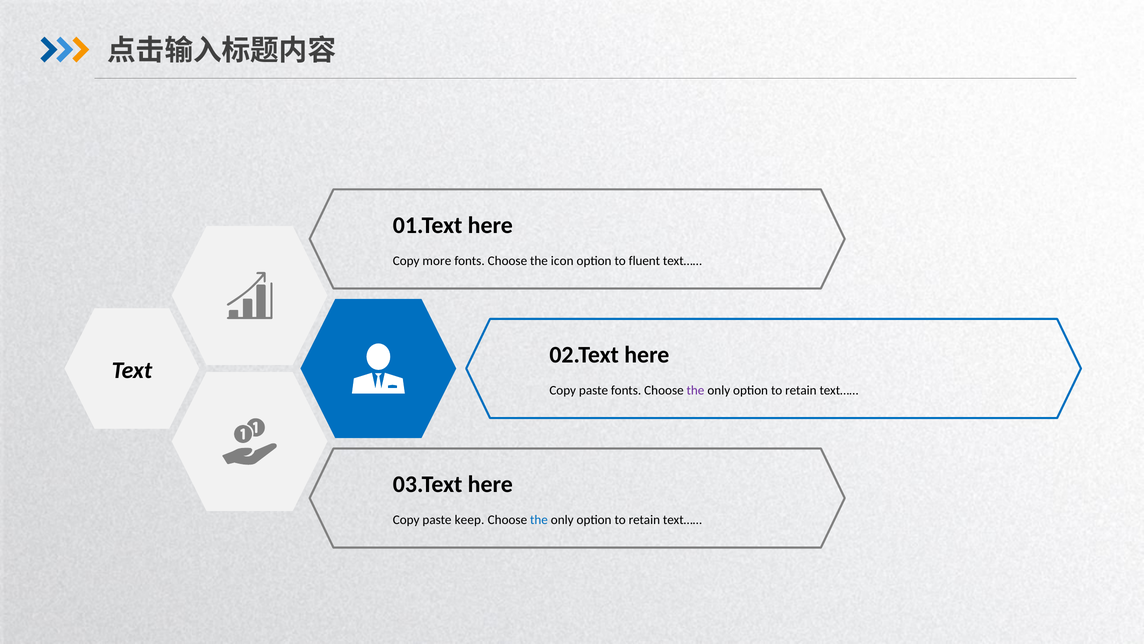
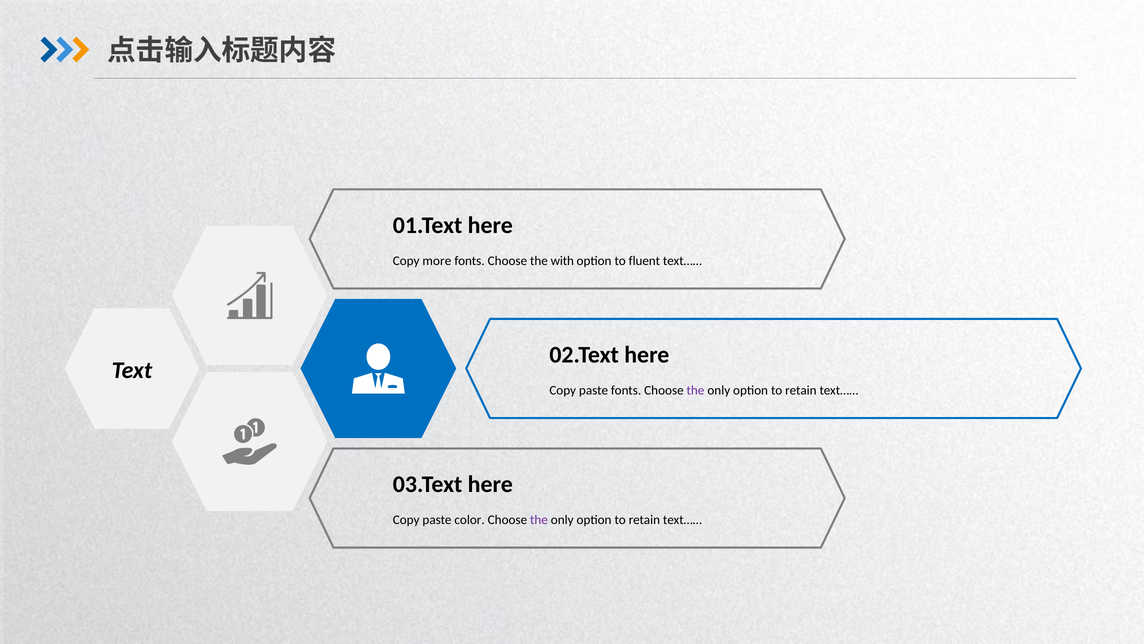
icon: icon -> with (562, 261)
keep: keep -> color (470, 520)
the colour: blue -> purple (539, 520)
